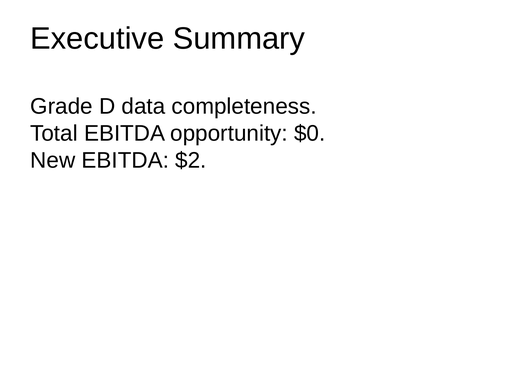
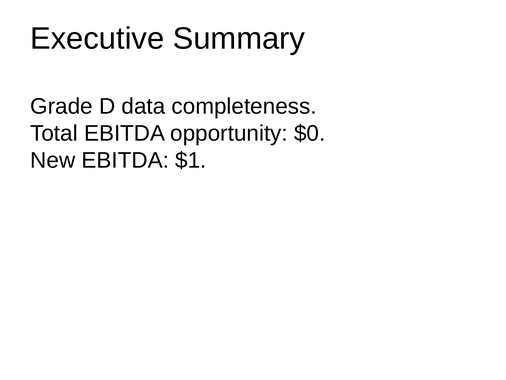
$2: $2 -> $1 (191, 160)
